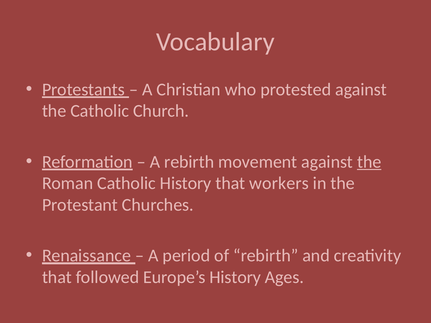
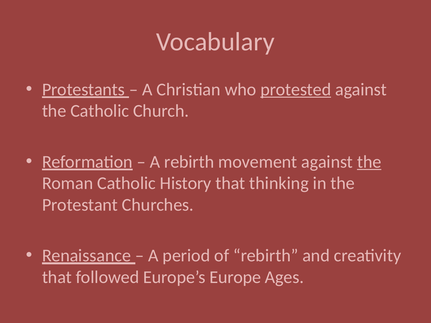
protested underline: none -> present (296, 90)
workers: workers -> thinking (279, 183)
Europe’s History: History -> Europe (235, 277)
